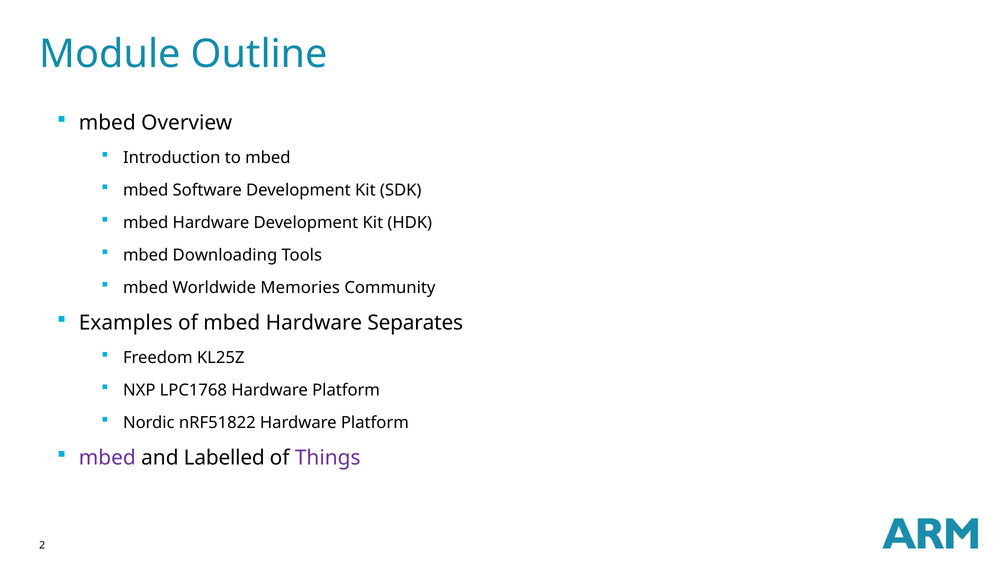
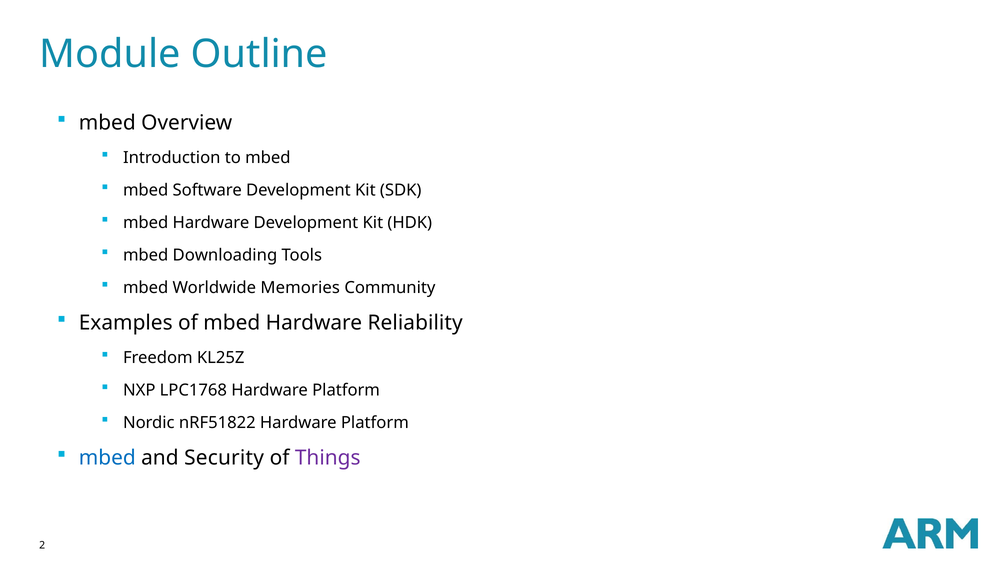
Separates: Separates -> Reliability (415, 323)
mbed colour: purple -> blue (107, 458)
Labelled: Labelled -> Security (224, 458)
